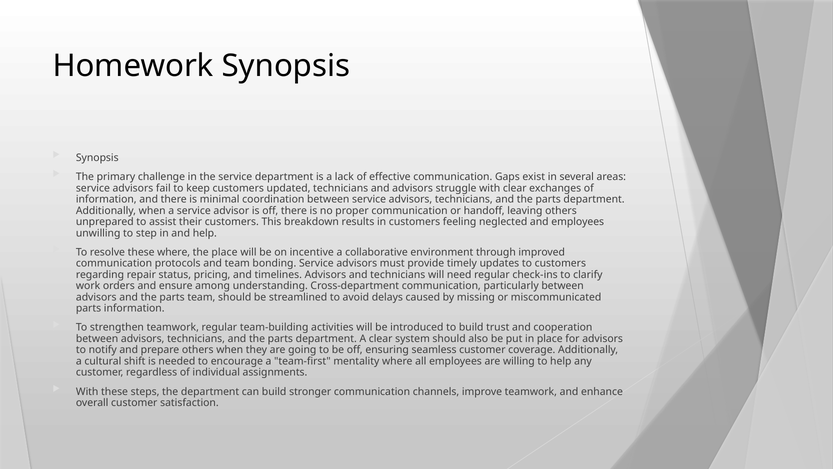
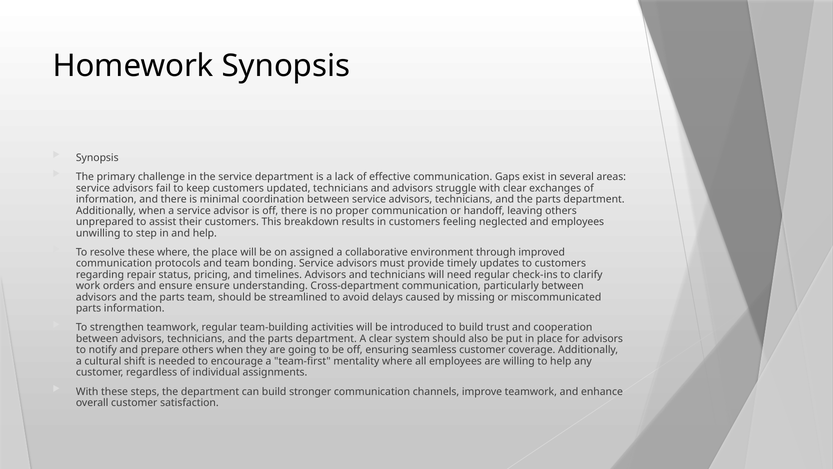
incentive: incentive -> assigned (312, 252)
ensure among: among -> ensure (213, 286)
